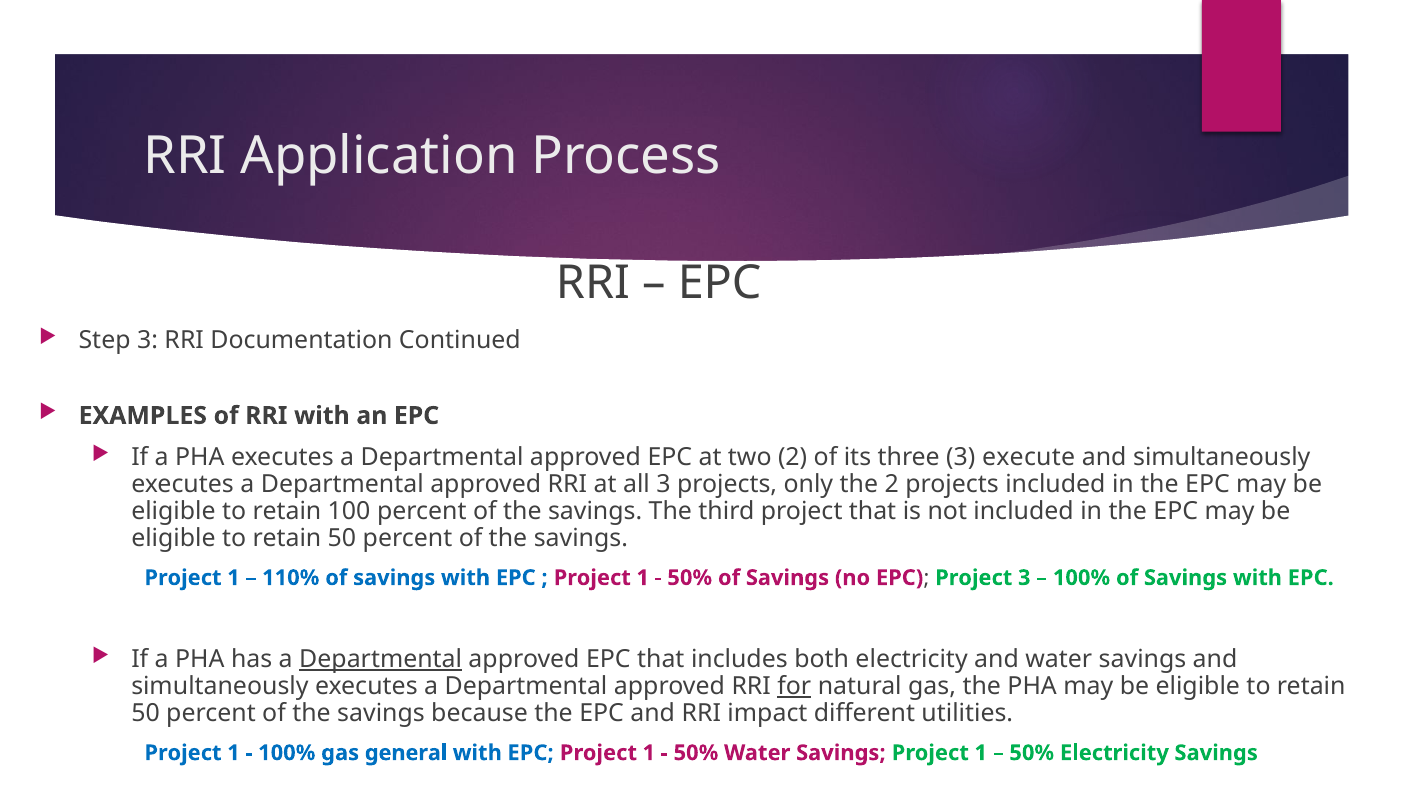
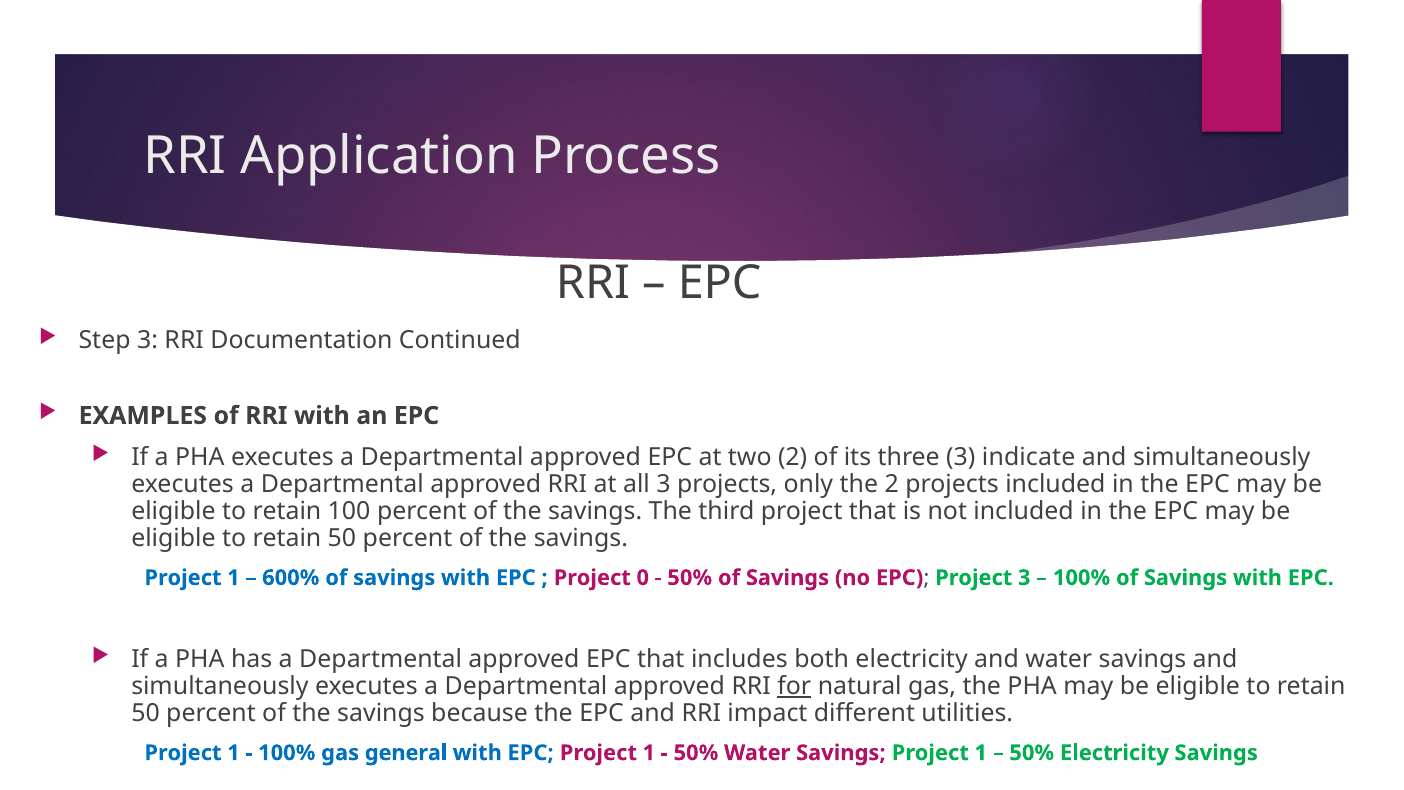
execute: execute -> indicate (1029, 457)
110%: 110% -> 600% (291, 578)
1: 1 -> 0 (643, 578)
Departmental underline: present -> none (381, 659)
